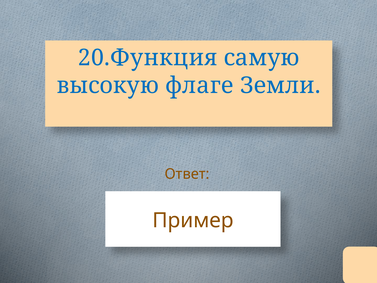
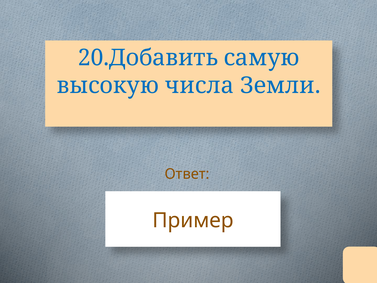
20.Функция: 20.Функция -> 20.Добавить (148, 58)
флаге: флаге -> числа (199, 85)
